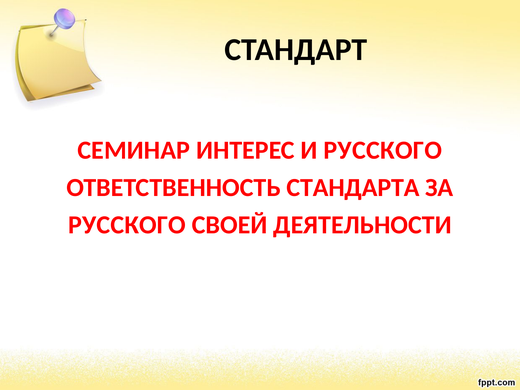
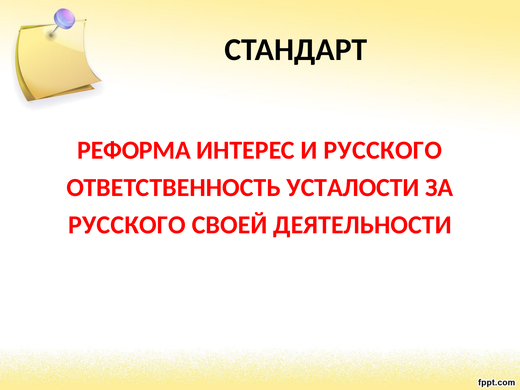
СЕМИНАР: СЕМИНАР -> РЕФОРМА (134, 150)
СТАНДАРТА: СТАНДАРТА -> УСТАЛОСТИ (353, 188)
